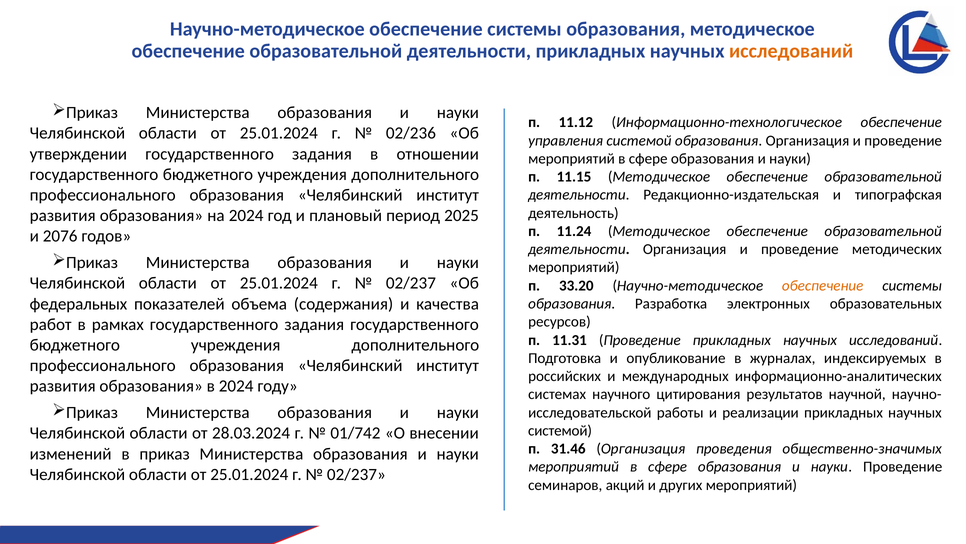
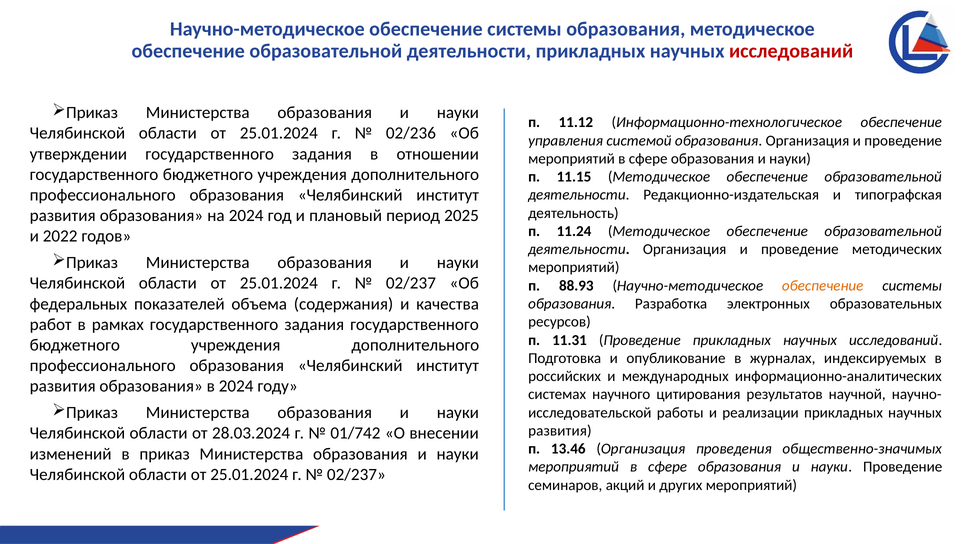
исследований colour: orange -> red (791, 51)
2076: 2076 -> 2022 (60, 236)
33.20: 33.20 -> 88.93 (576, 285)
системой: системой -> развития (560, 430)
31.46: 31.46 -> 13.46 (568, 448)
